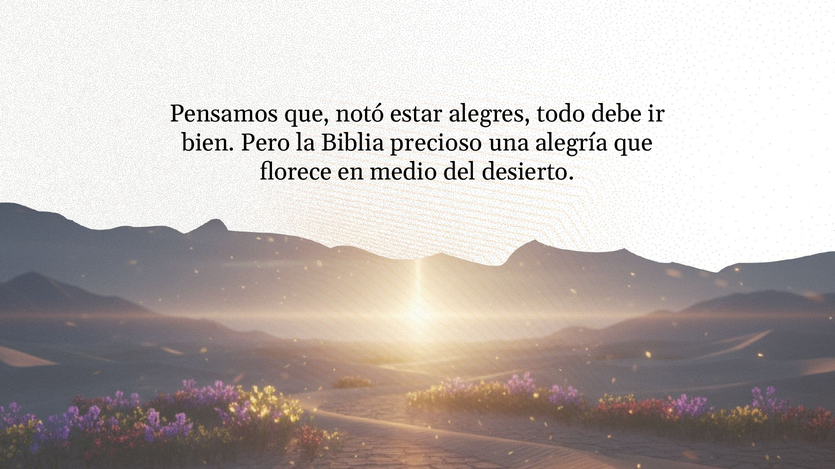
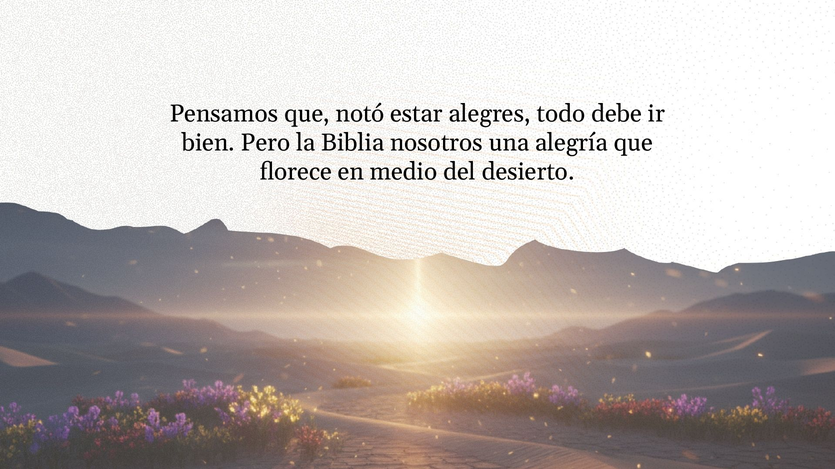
precioso: precioso -> nosotros (436, 143)
